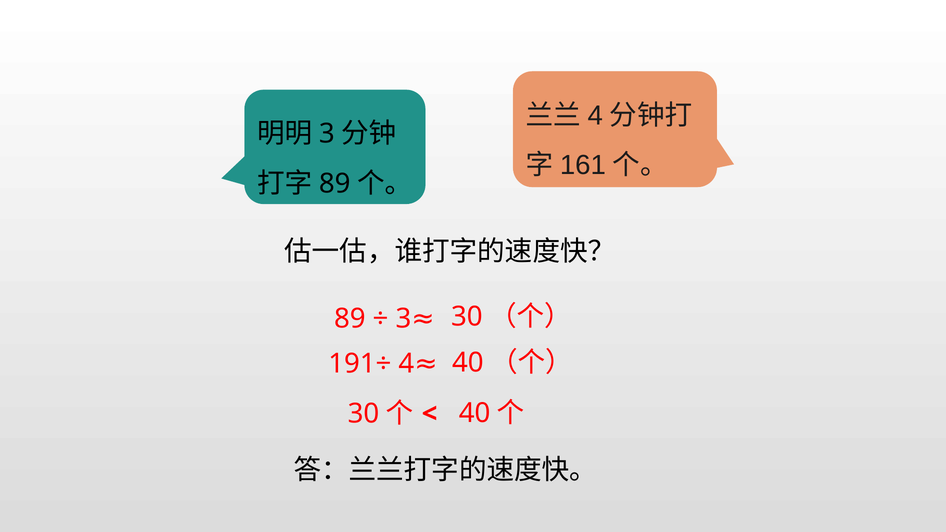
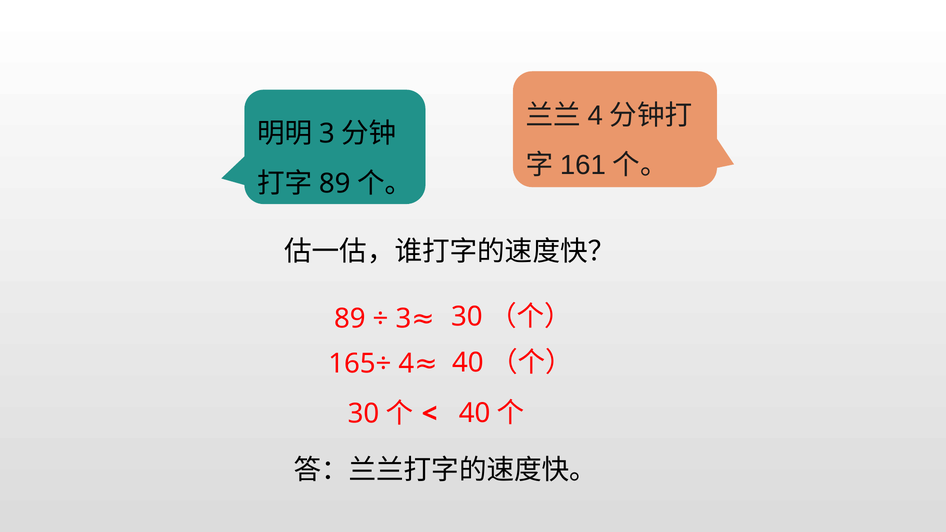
191÷: 191÷ -> 165÷ (360, 364)
